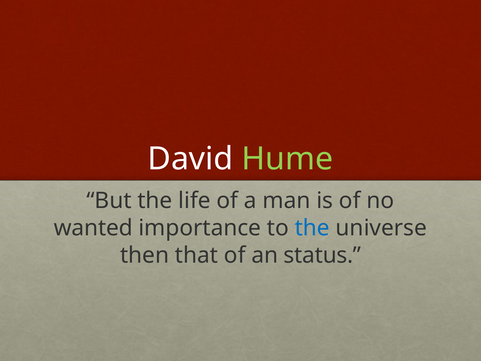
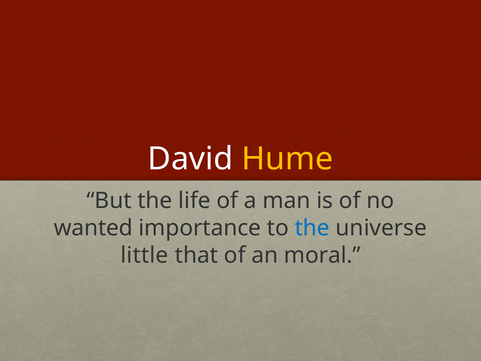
Hume colour: light green -> yellow (287, 159)
then: then -> little (144, 255)
status: status -> moral (322, 255)
